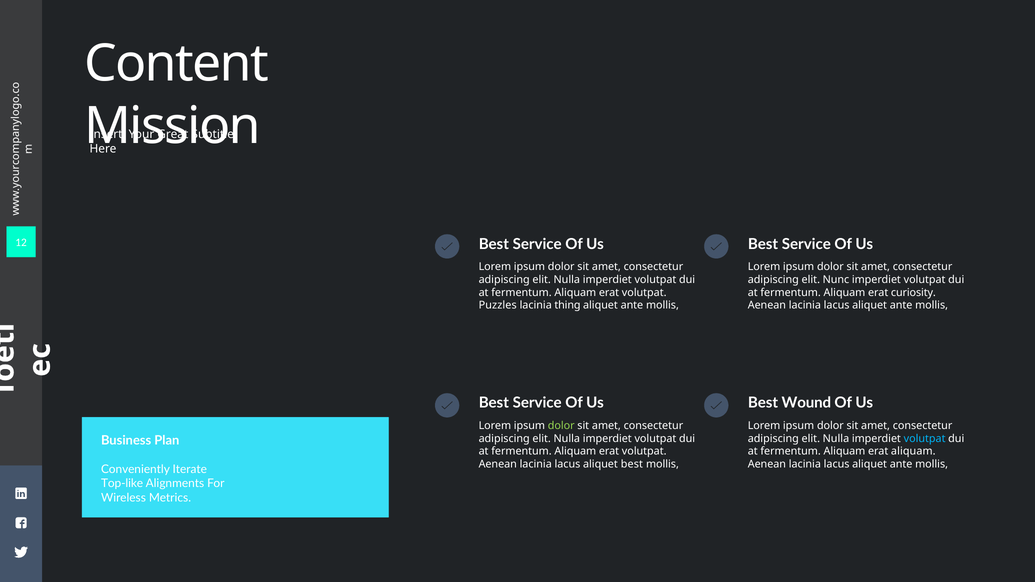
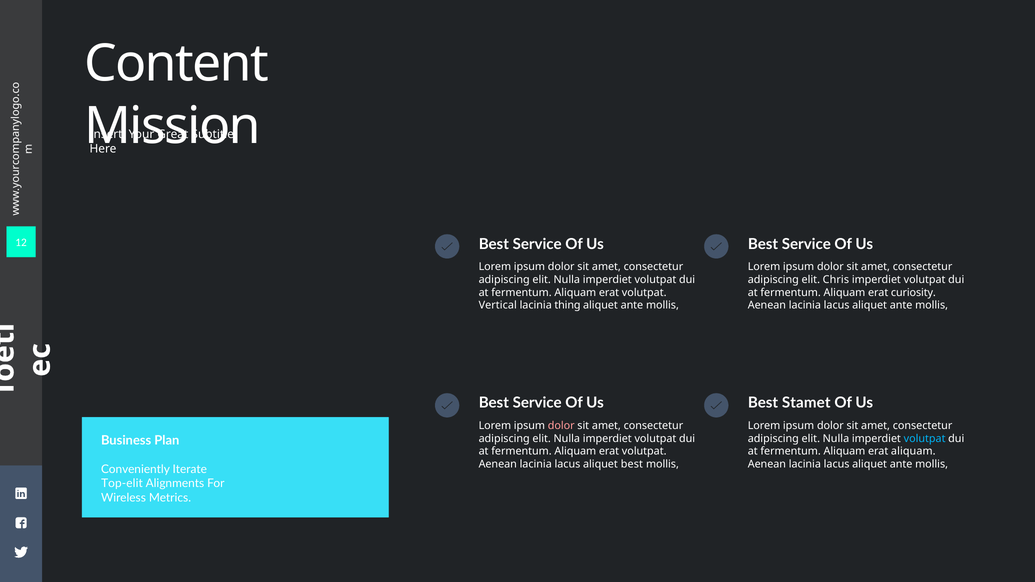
Nunc: Nunc -> Chris (836, 280)
Puzzles: Puzzles -> Vertical (498, 306)
Wound: Wound -> Stamet (806, 403)
dolor colour: light green -> pink (561, 426)
Top-like: Top-like -> Top-elit (122, 484)
